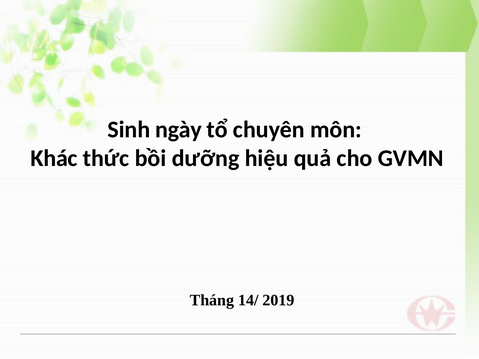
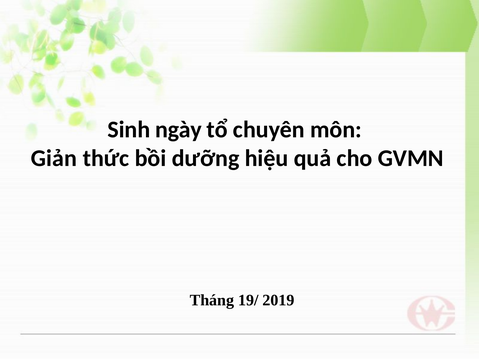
Khác: Khác -> Giản (54, 158)
14/: 14/ -> 19/ (248, 300)
